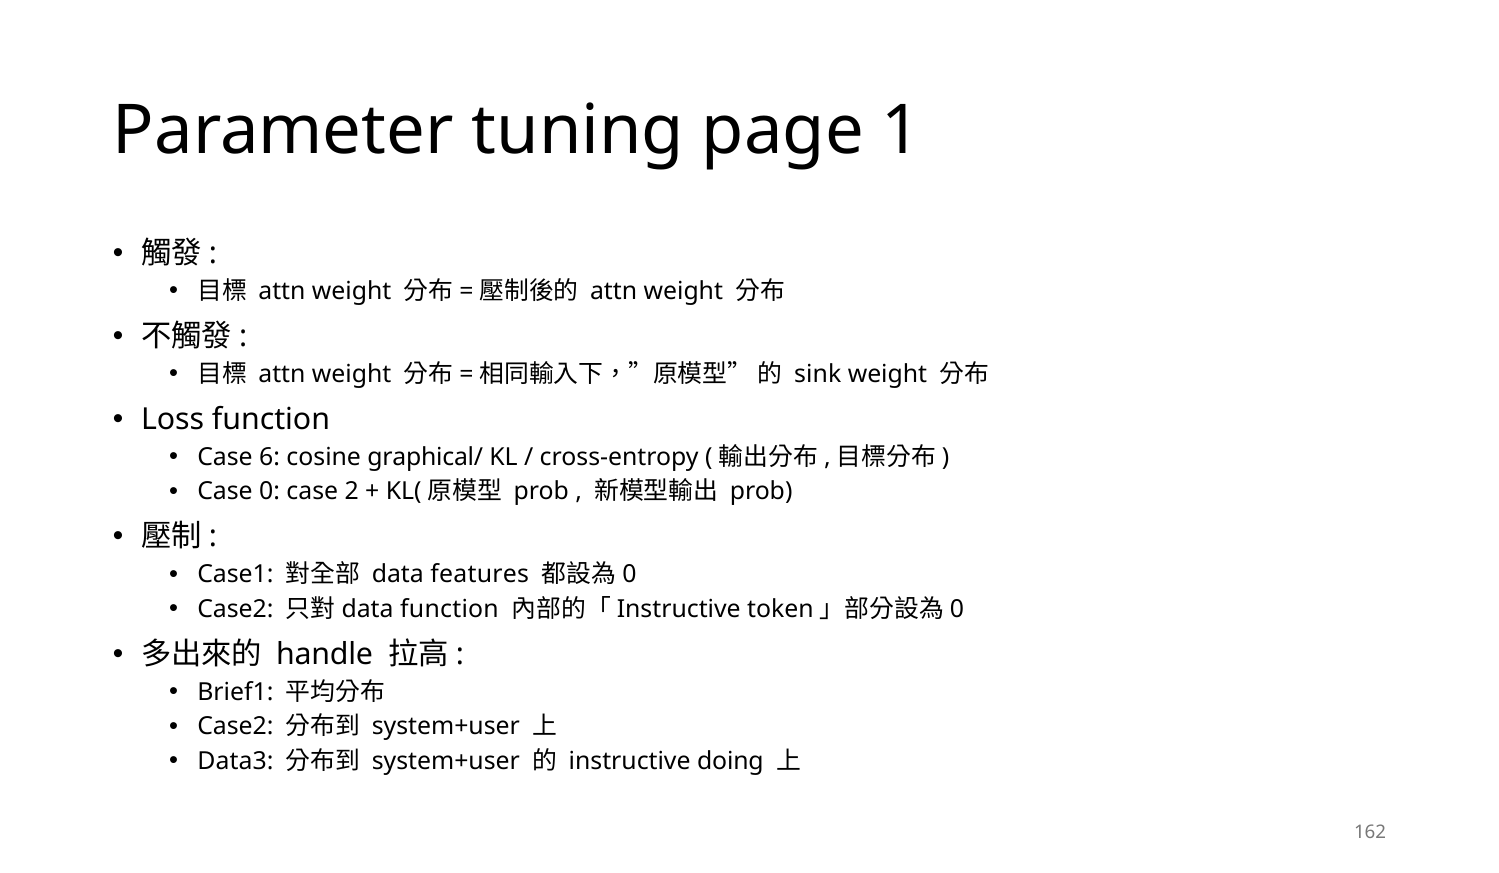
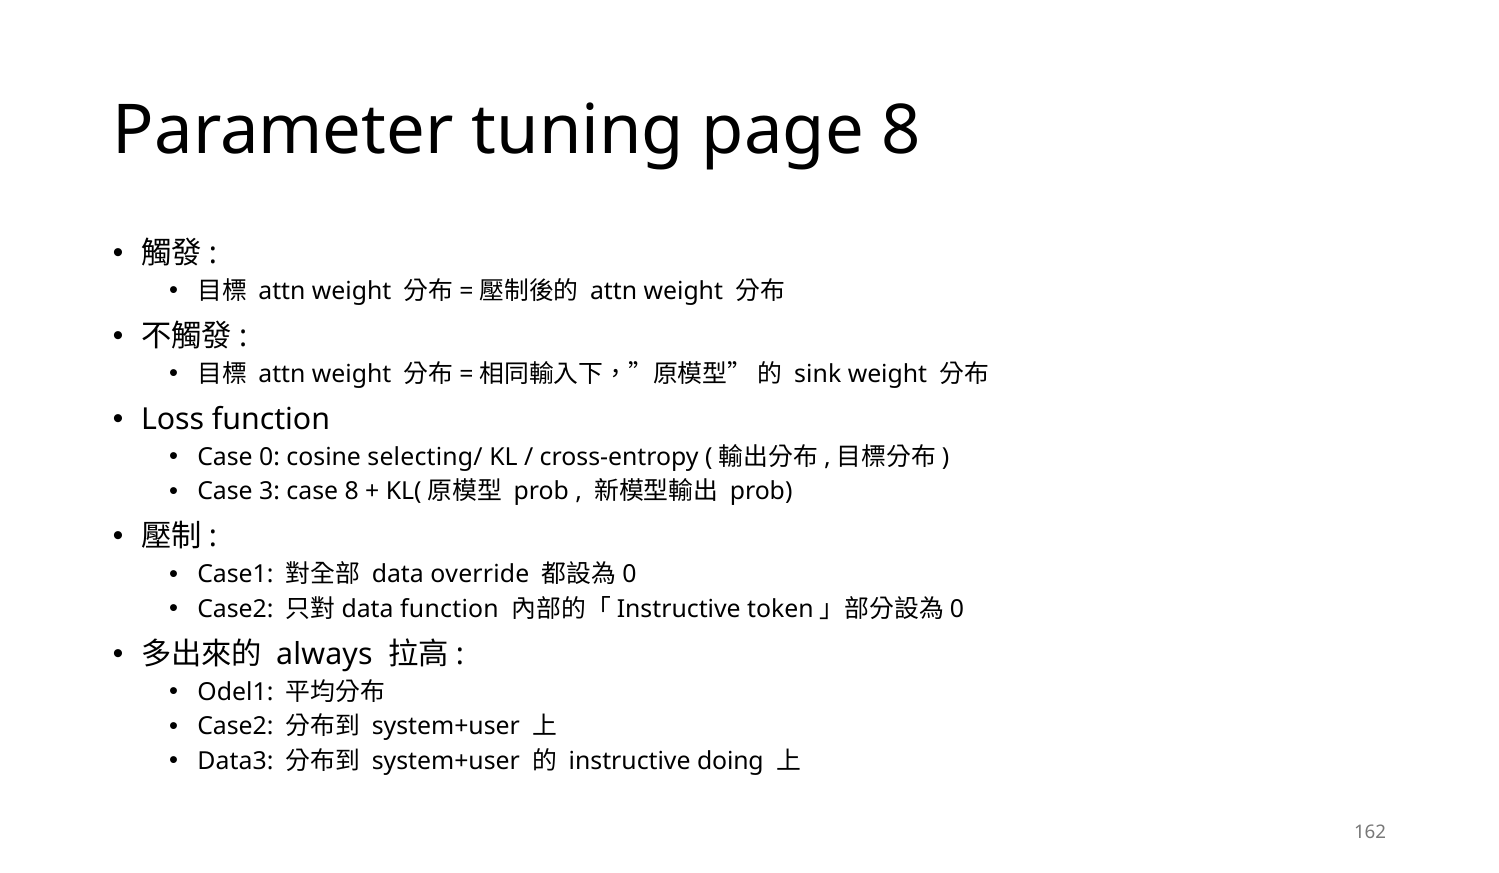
page 1: 1 -> 8 (901, 131)
6: 6 -> 0 (270, 457)
graphical/: graphical/ -> selecting/ (425, 457)
0: 0 -> 3 (270, 492)
case 2: 2 -> 8 (352, 492)
features: features -> override (480, 575)
handle: handle -> always (324, 655)
Brief1: Brief1 -> Odel1 (235, 693)
